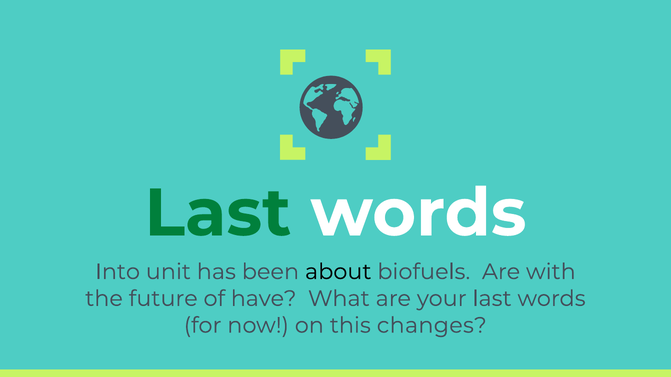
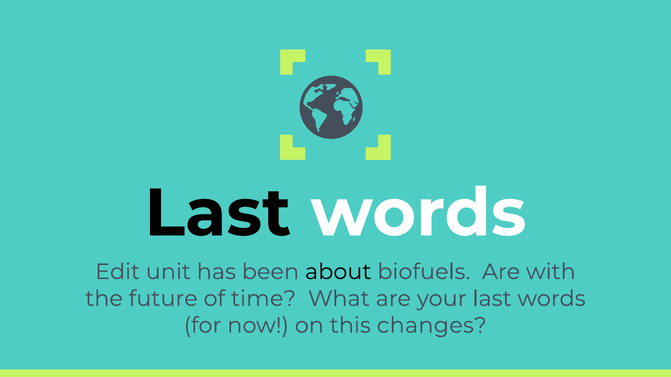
Last colour: green -> black (218, 214)
Into: Into -> Edit (118, 272)
have: have -> time (264, 299)
